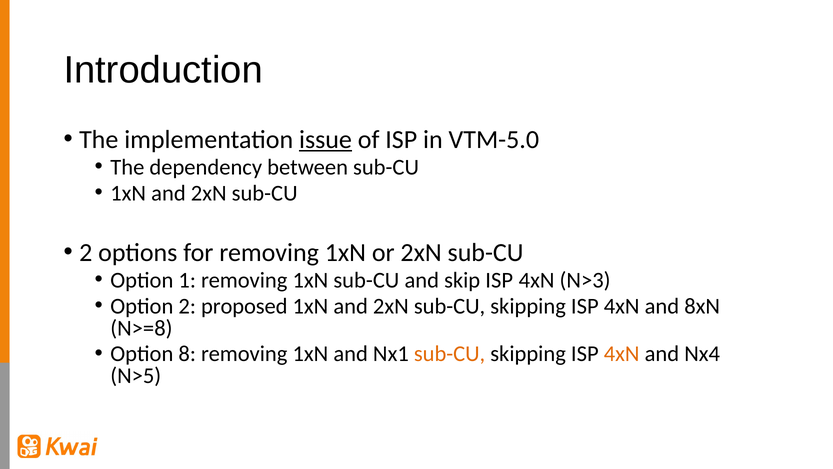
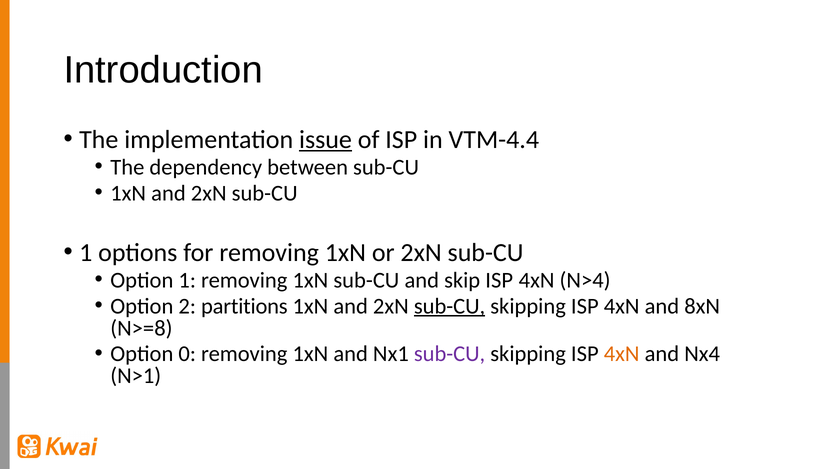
VTM-5.0: VTM-5.0 -> VTM-4.4 (494, 140)
2: 2 -> 1 (86, 252)
N>3: N>3 -> N>4 (585, 280)
proposed: proposed -> partitions (244, 306)
sub-CU underline: none -> present (450, 306)
8: 8 -> 0 (187, 354)
sub-CU colour: orange -> purple (450, 354)
N>5: N>5 -> N>1 (136, 376)
